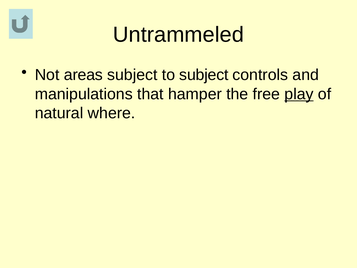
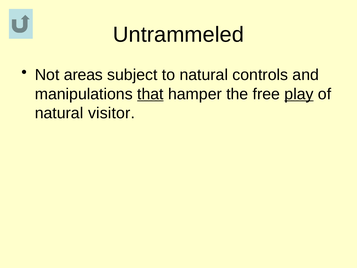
to subject: subject -> natural (204, 75)
that underline: none -> present (150, 94)
where: where -> visitor (111, 113)
